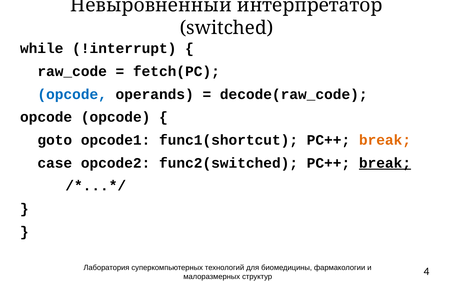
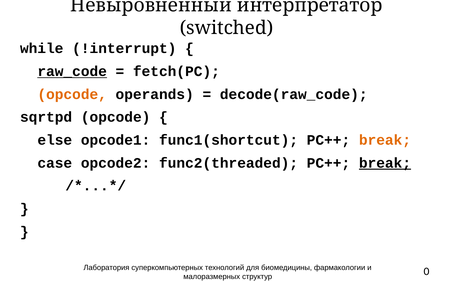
raw_code underline: none -> present (72, 72)
opcode colour: blue -> orange (72, 95)
opcode: opcode -> sqrtpd (46, 118)
goto: goto -> else (55, 141)
func2(switched: func2(switched -> func2(threaded (229, 163)
4: 4 -> 0 (427, 272)
